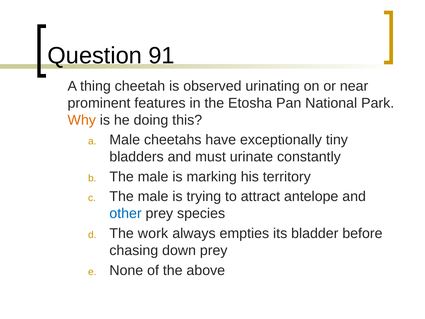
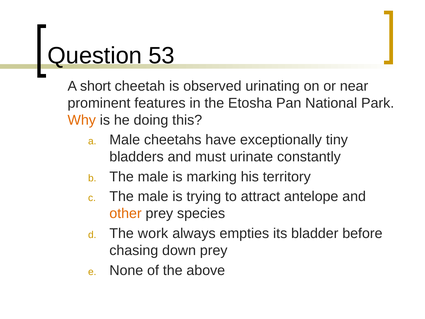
91: 91 -> 53 (162, 56)
thing: thing -> short (96, 86)
other colour: blue -> orange (126, 213)
